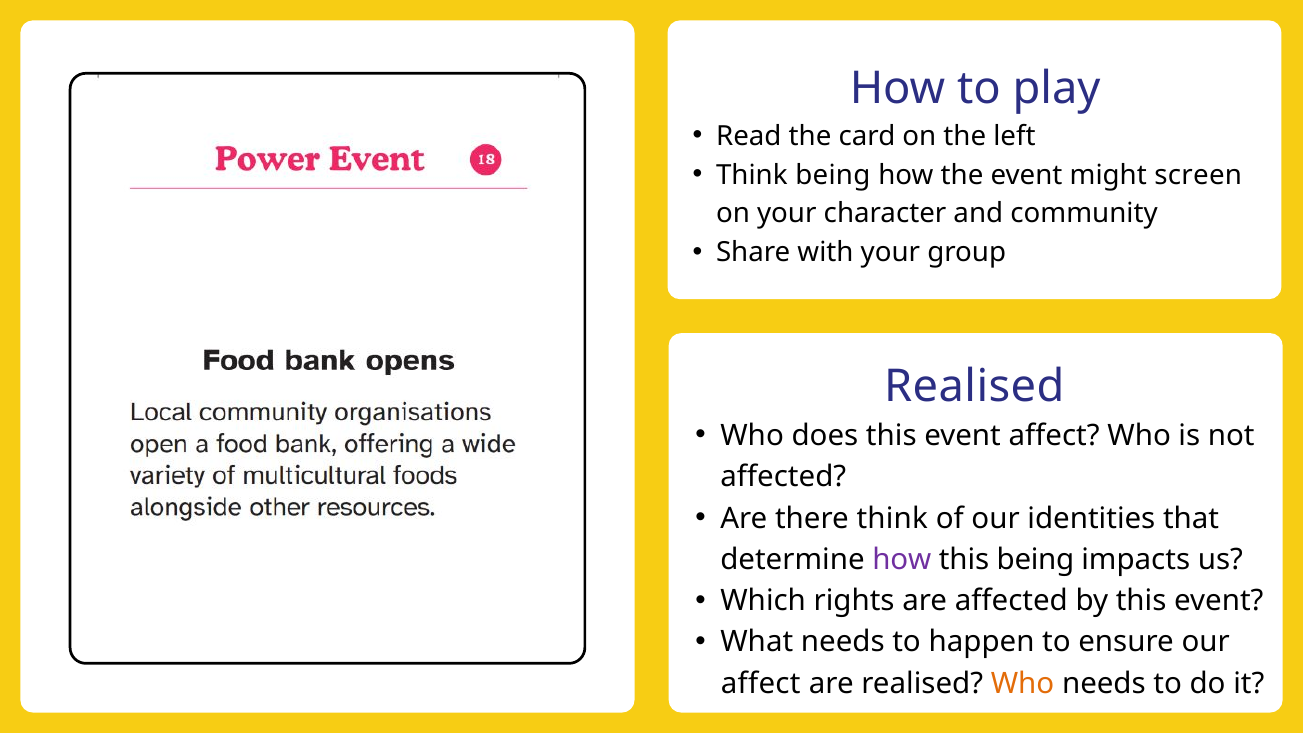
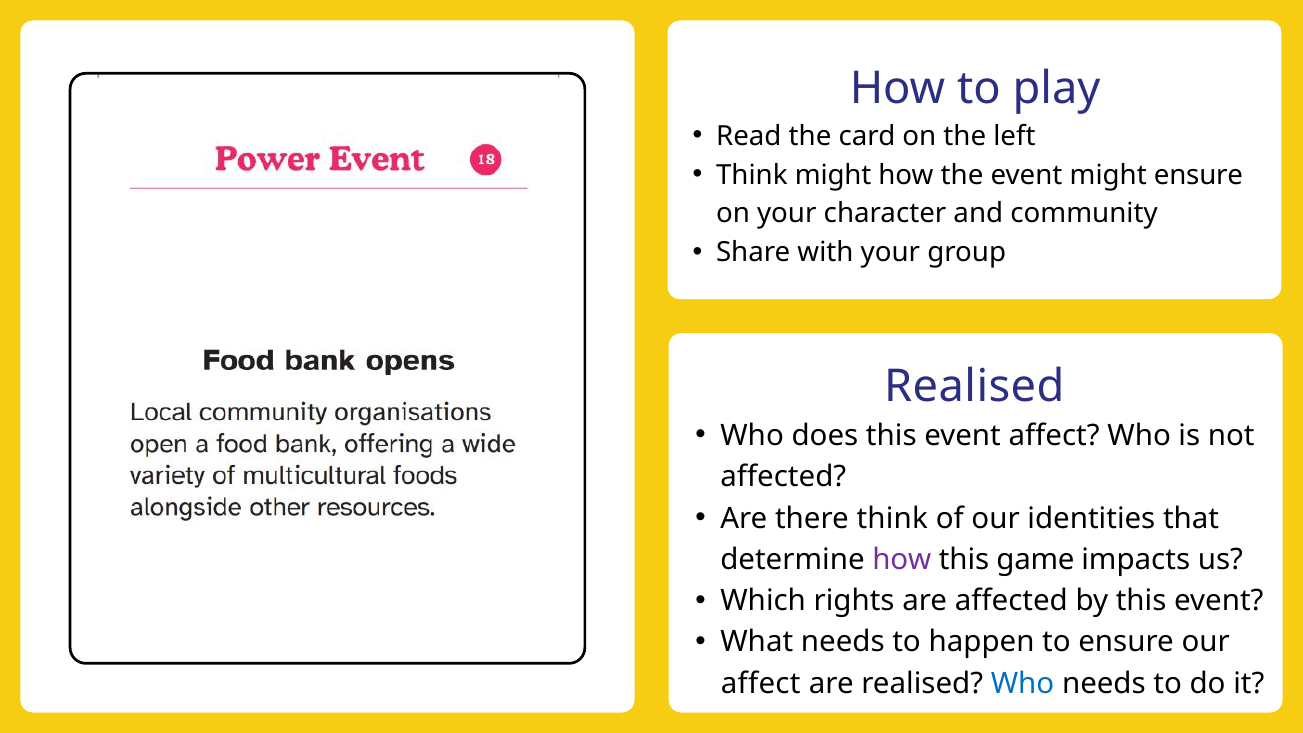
Think being: being -> might (833, 175)
might screen: screen -> ensure (1198, 175)
this being: being -> game (1035, 560)
Who colour: orange -> blue (1023, 683)
